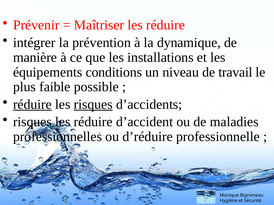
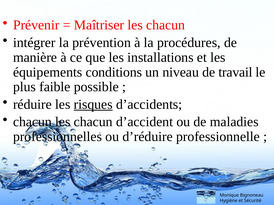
Maîtriser les réduire: réduire -> chacun (166, 25)
dynamique: dynamique -> procédures (189, 43)
réduire underline: present -> none (32, 105)
risques: risques -> chacun (32, 122)
réduire: réduire -> chacun (93, 122)
